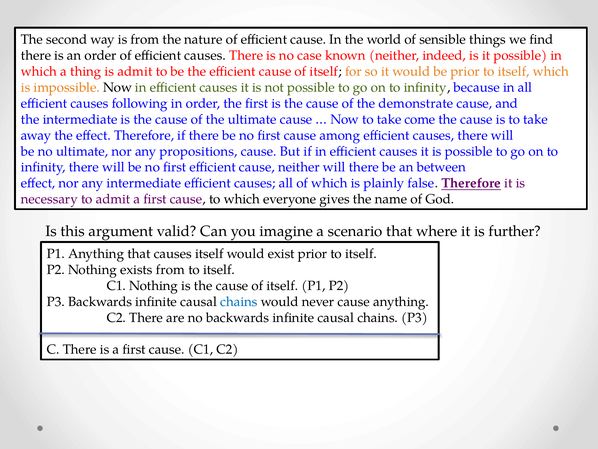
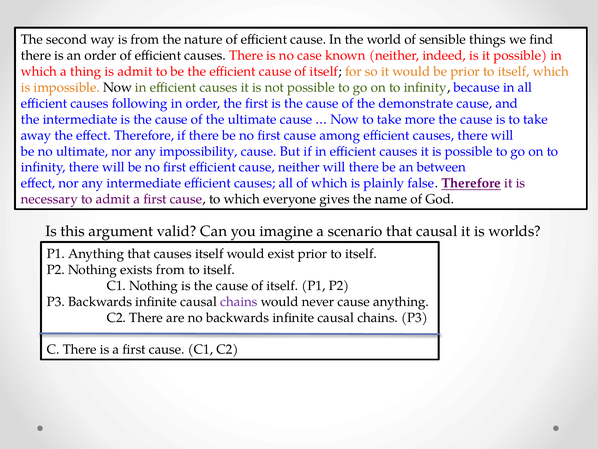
come: come -> more (420, 119)
propositions: propositions -> impossibility (199, 151)
that where: where -> causal (437, 231)
further: further -> worlds (515, 231)
chains colour: blue -> purple (239, 301)
